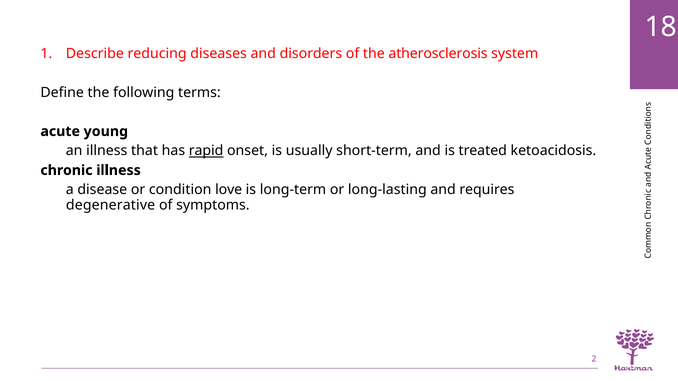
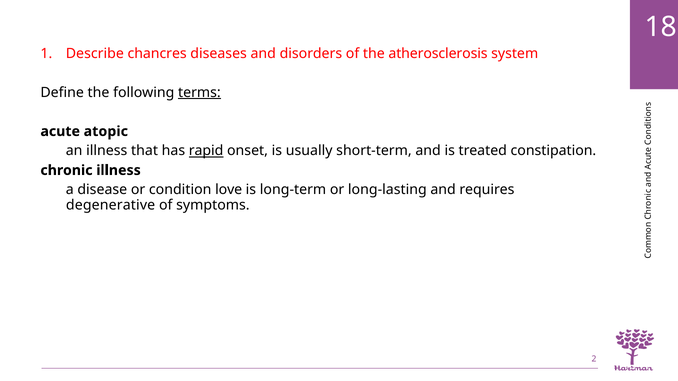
reducing: reducing -> chancres (157, 53)
terms underline: none -> present (199, 92)
young: young -> atopic (106, 131)
ketoacidosis: ketoacidosis -> constipation (553, 151)
